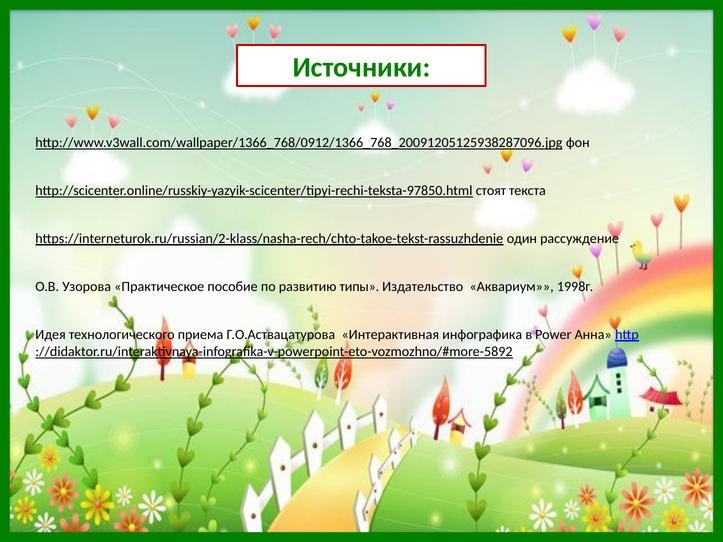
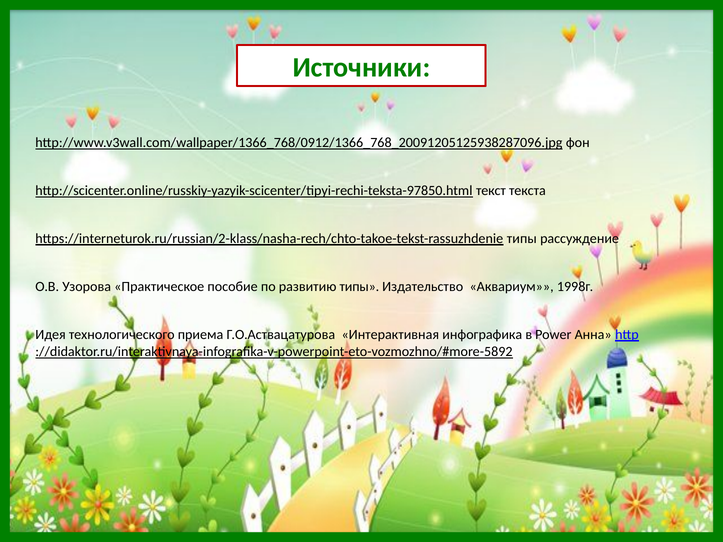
стоят: стоят -> текст (491, 191)
https://interneturok.ru/russian/2-klass/nasha-rech/chto-takoe-tekst-rassuzhdenie один: один -> типы (522, 239)
